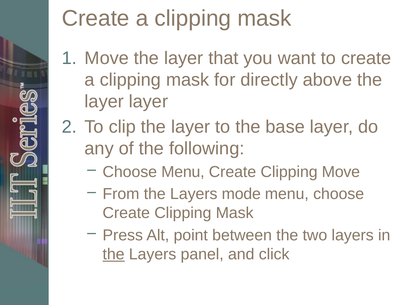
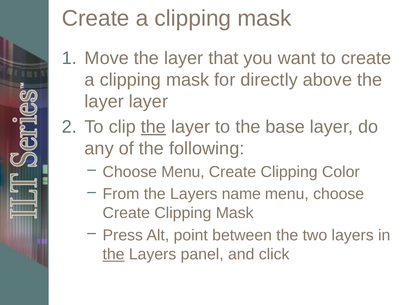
the underline: none -> present (153, 127)
Clipping Move: Move -> Color (341, 172)
mode: mode -> name (241, 194)
